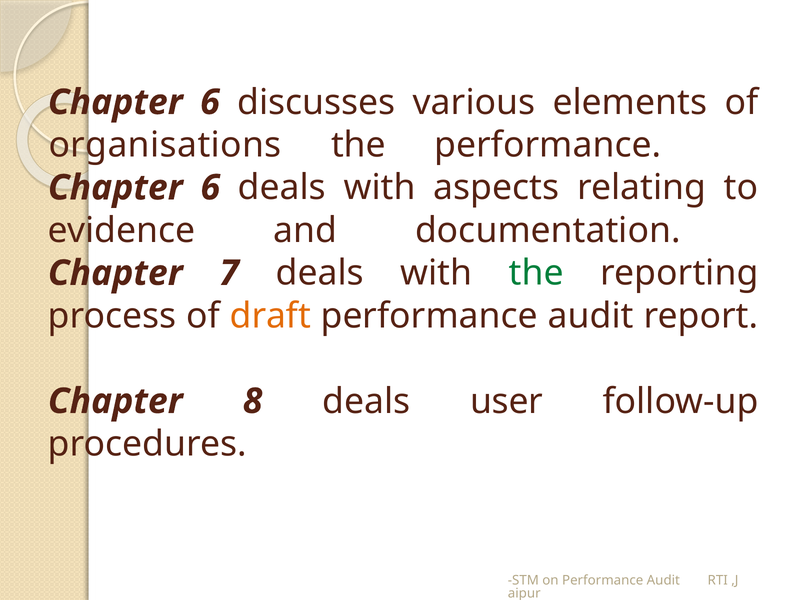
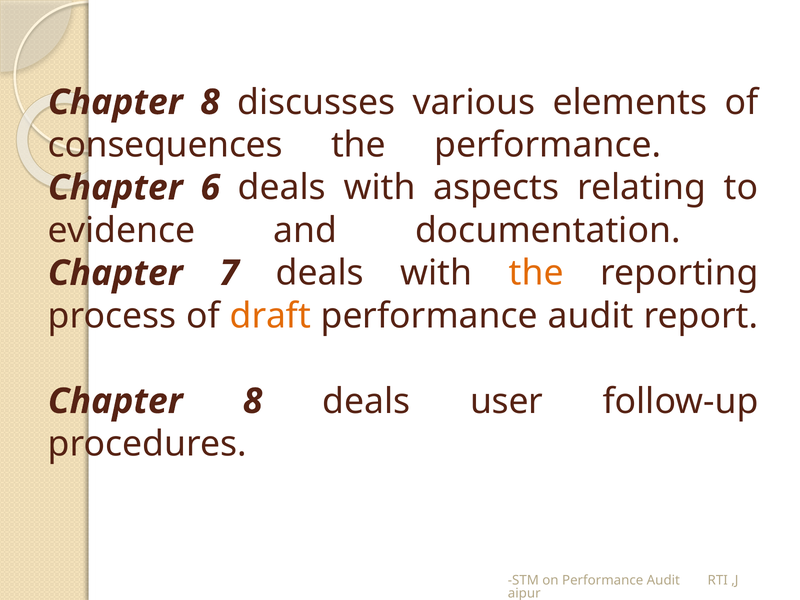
6: 6 -> 8 (210, 102)
organisations: organisations -> consequences (165, 145)
the colour: green -> orange (536, 273)
